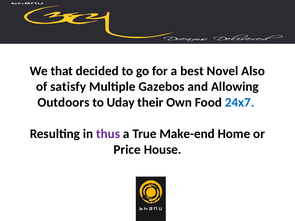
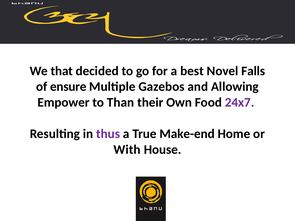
Also: Also -> Falls (253, 71)
satisfy: satisfy -> ensure (68, 87)
Outdoors: Outdoors -> Empower (64, 103)
Uday: Uday -> Than (121, 103)
24x7 colour: blue -> purple (240, 103)
Price: Price -> With (127, 150)
